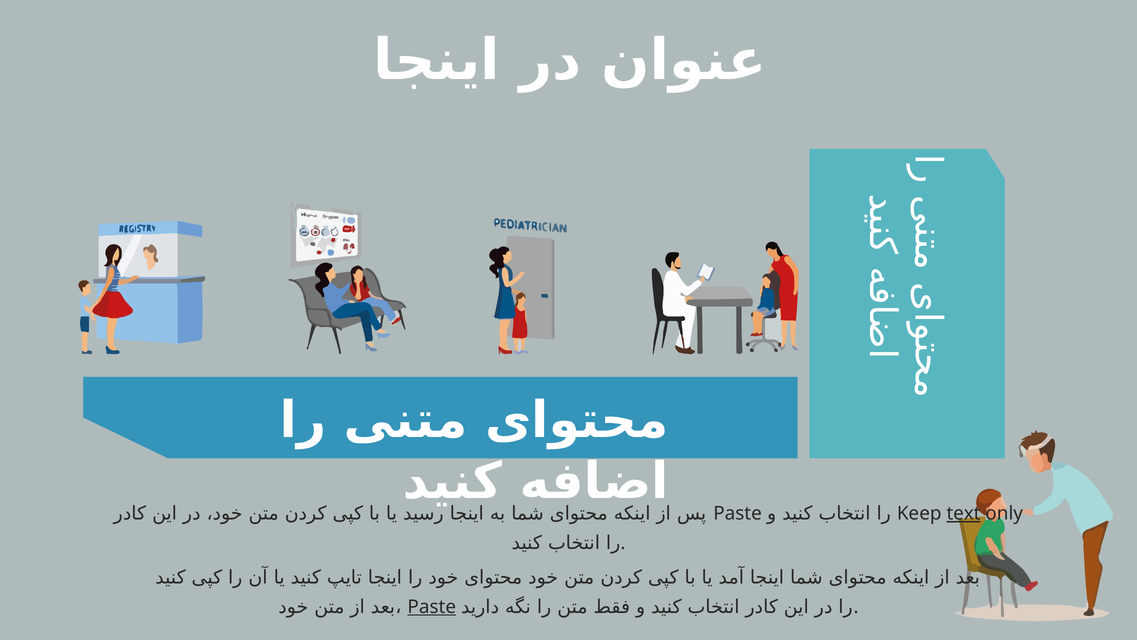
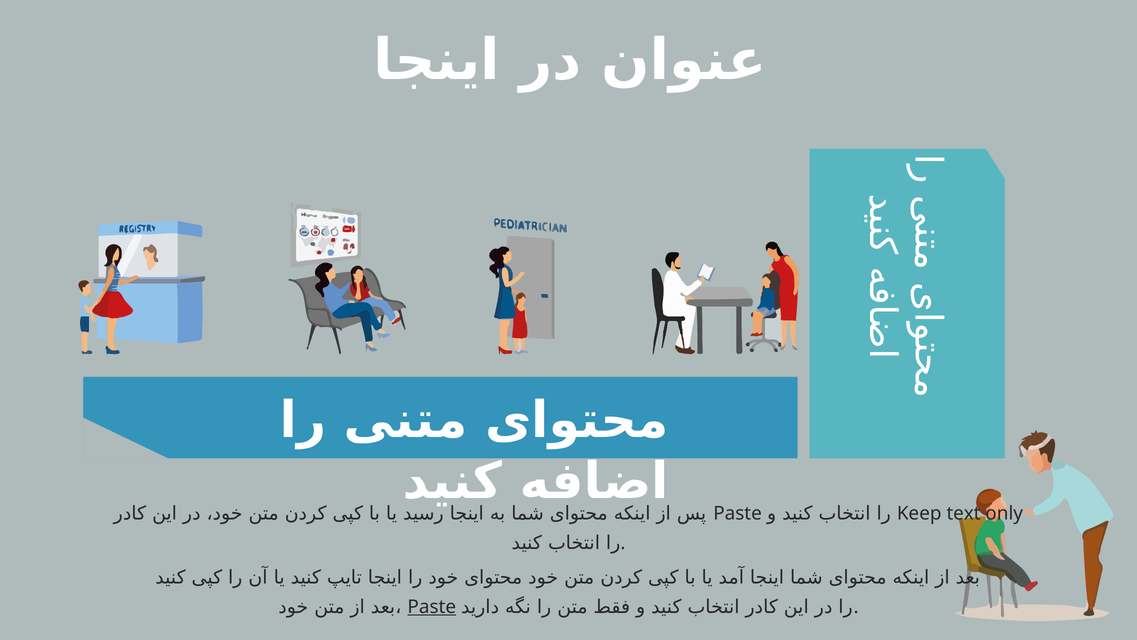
text underline: present -> none (964, 513)
